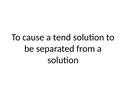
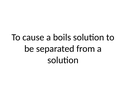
tend: tend -> boils (62, 37)
